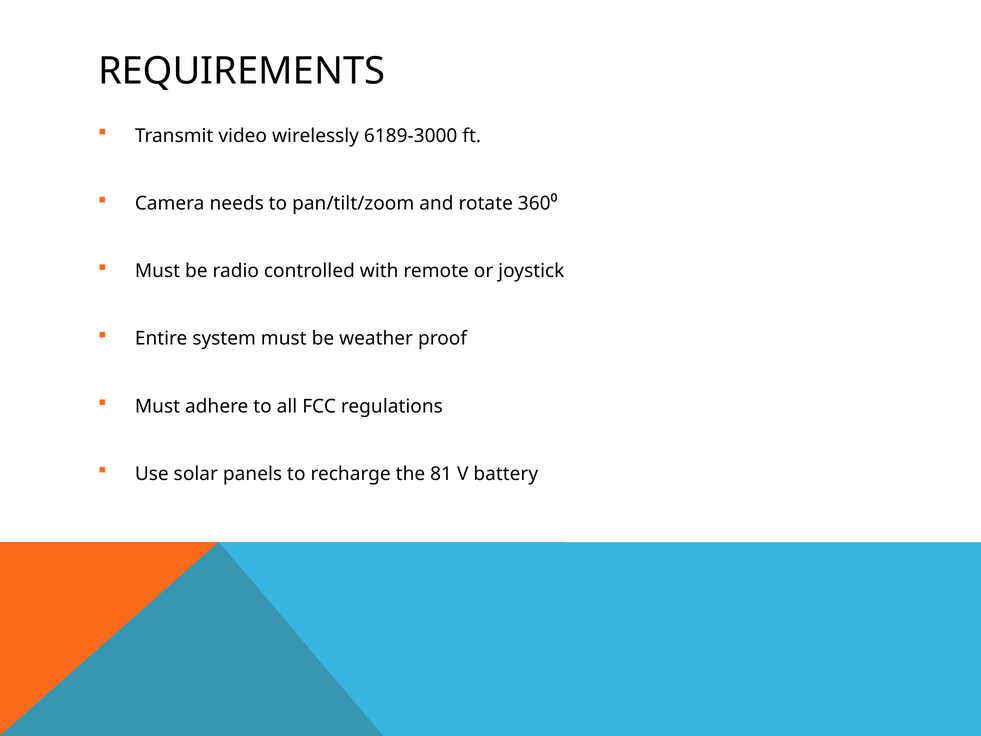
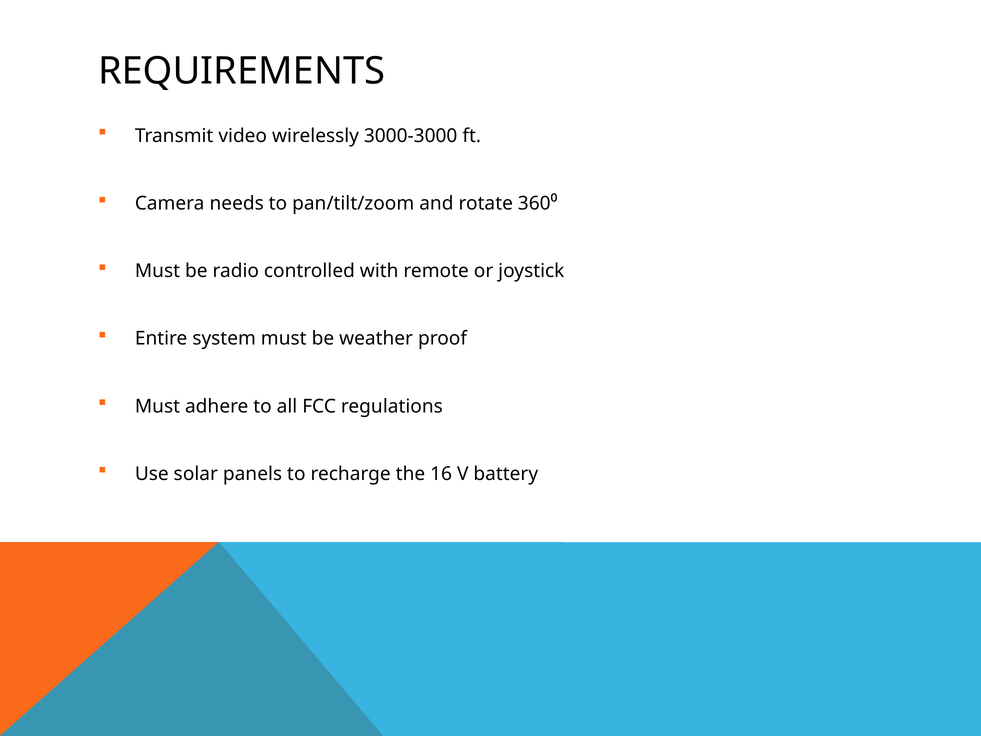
6189-3000: 6189-3000 -> 3000-3000 (411, 136)
81: 81 -> 16 (441, 474)
